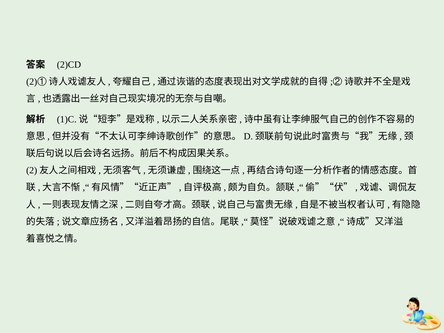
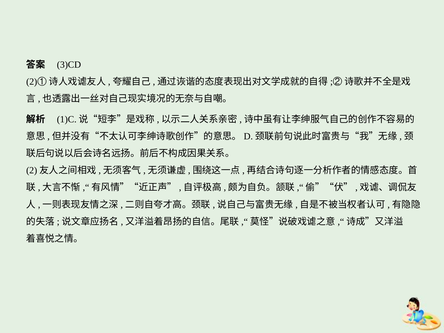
2)CD: 2)CD -> 3)CD (69, 64)
